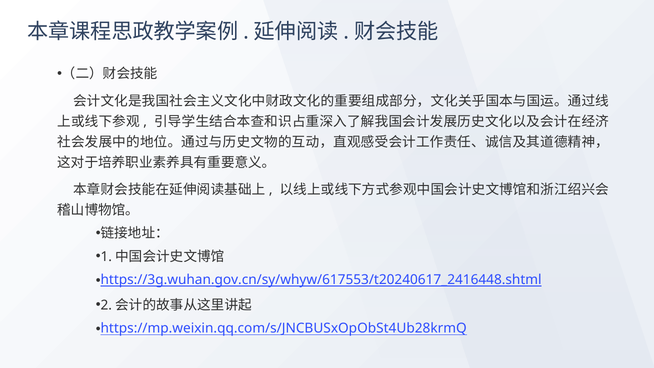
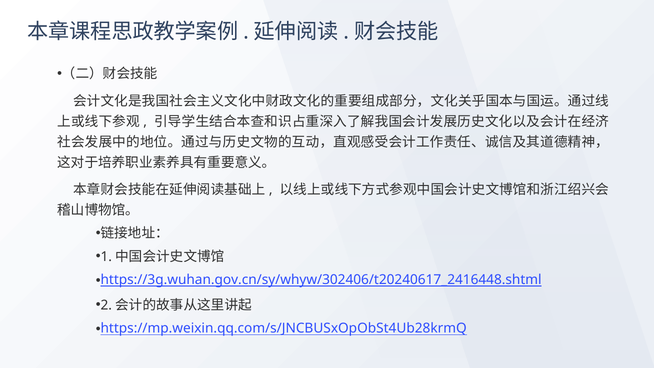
https://3g.wuhan.gov.cn/sy/whyw/617553/t20240617_2416448.shtml: https://3g.wuhan.gov.cn/sy/whyw/617553/t20240617_2416448.shtml -> https://3g.wuhan.gov.cn/sy/whyw/302406/t20240617_2416448.shtml (321, 280)
